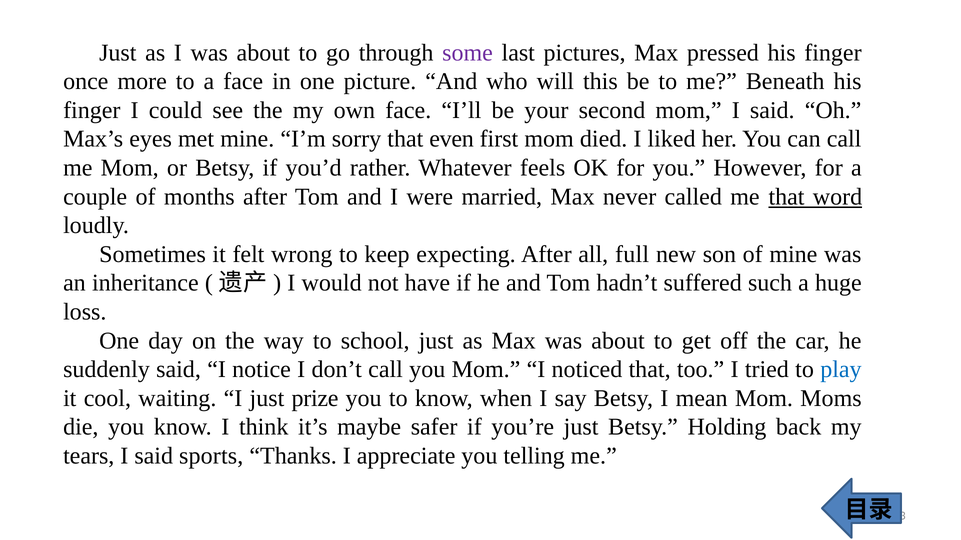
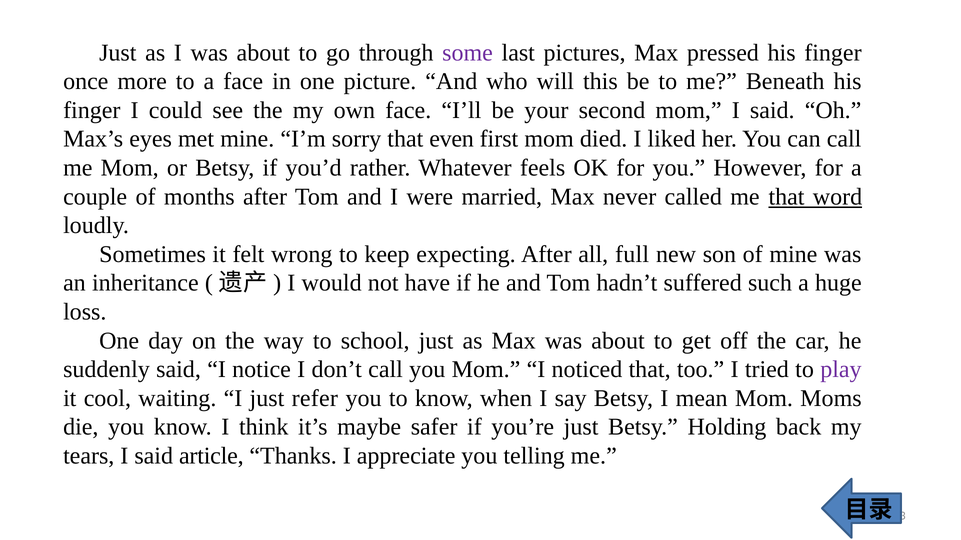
play colour: blue -> purple (841, 370)
prize: prize -> refer (315, 399)
sports: sports -> article (211, 456)
